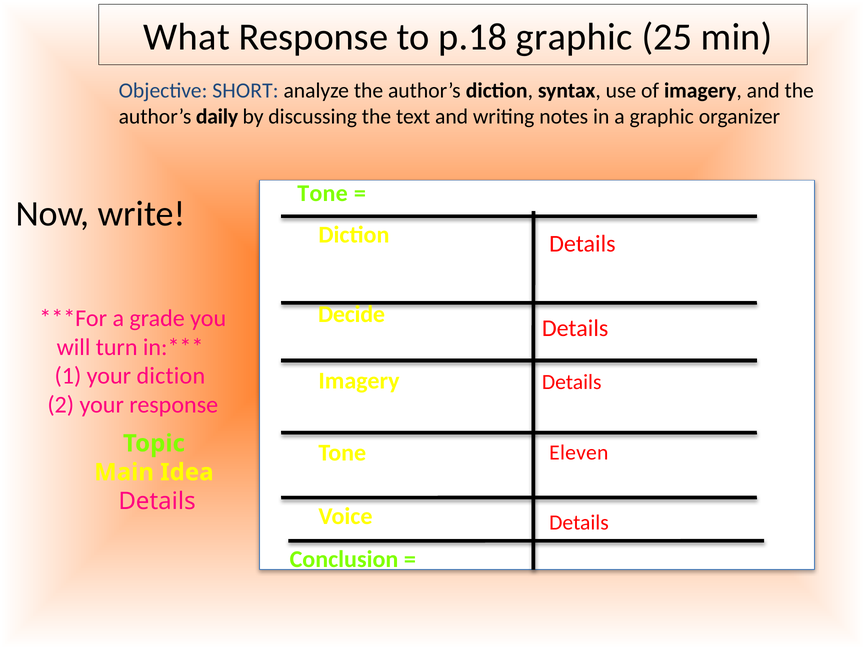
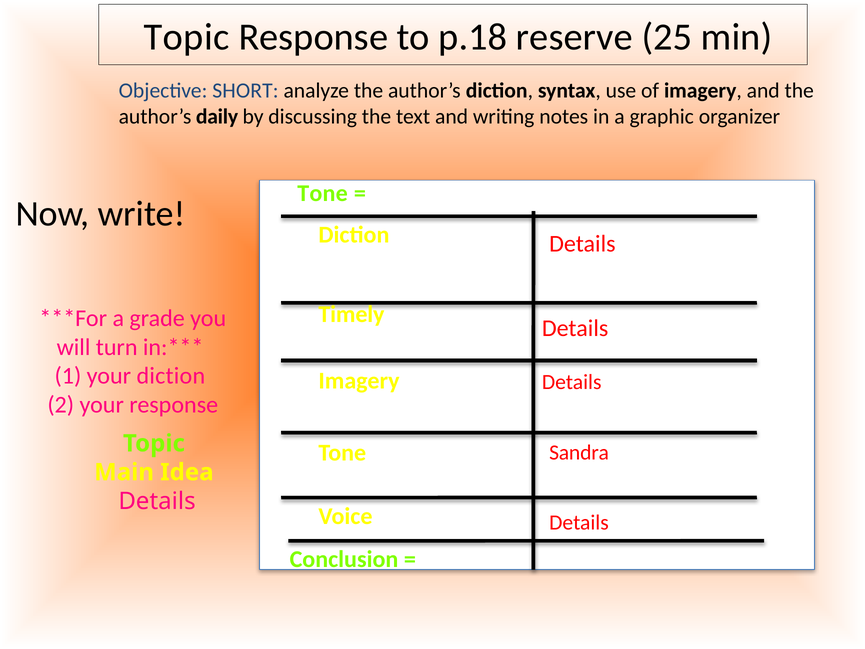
What: What -> Topic (187, 37)
p.18 graphic: graphic -> reserve (574, 37)
Decide: Decide -> Timely (351, 314)
Eleven: Eleven -> Sandra (579, 452)
